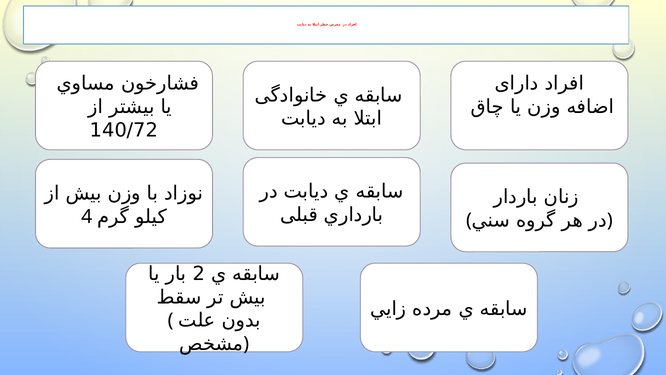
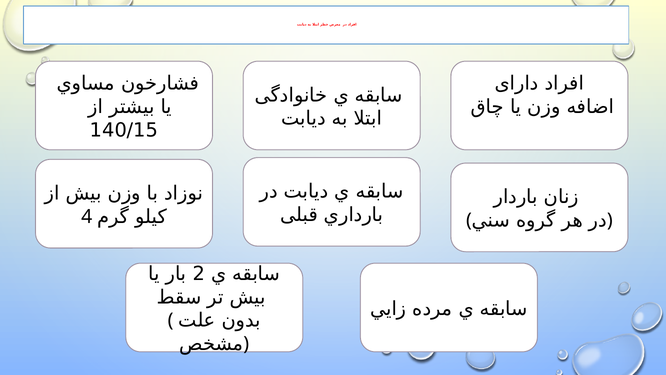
140/72: 140/72 -> 140/15 (124, 130)
